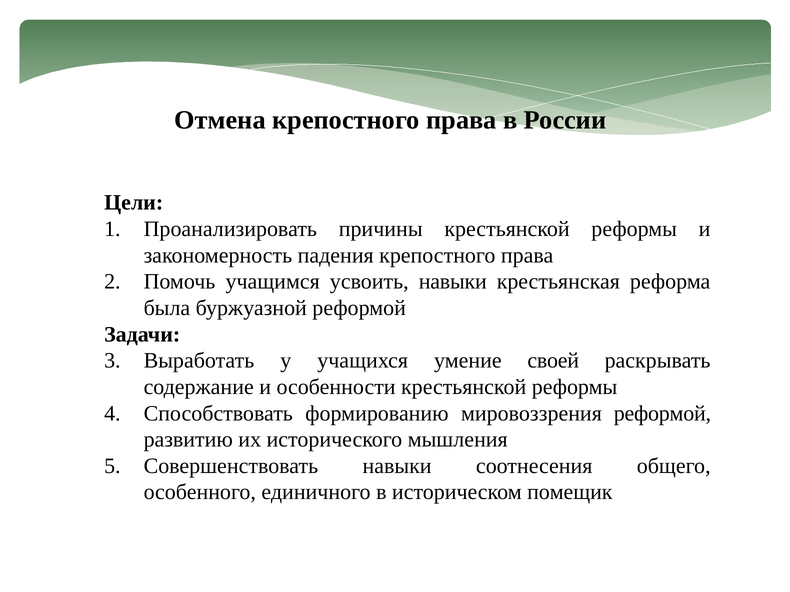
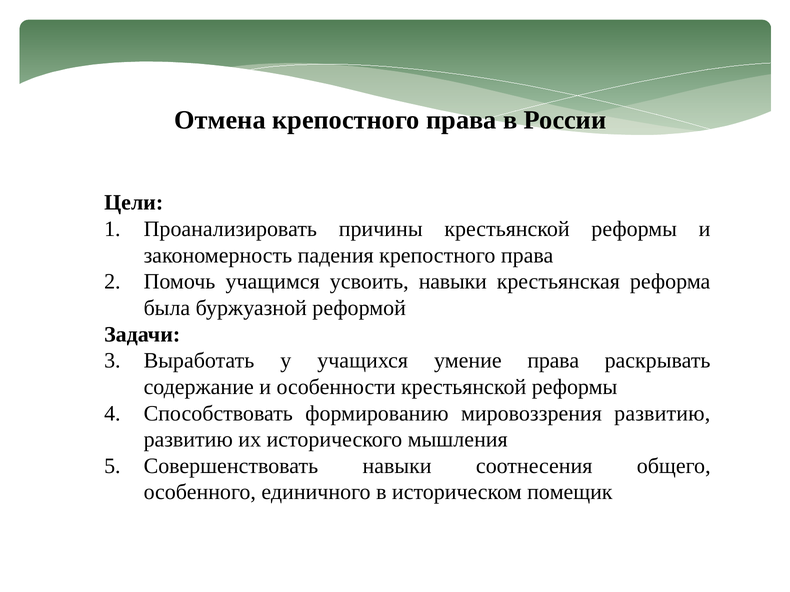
умение своей: своей -> права (553, 361)
мировоззрения реформой: реформой -> развитию (662, 414)
